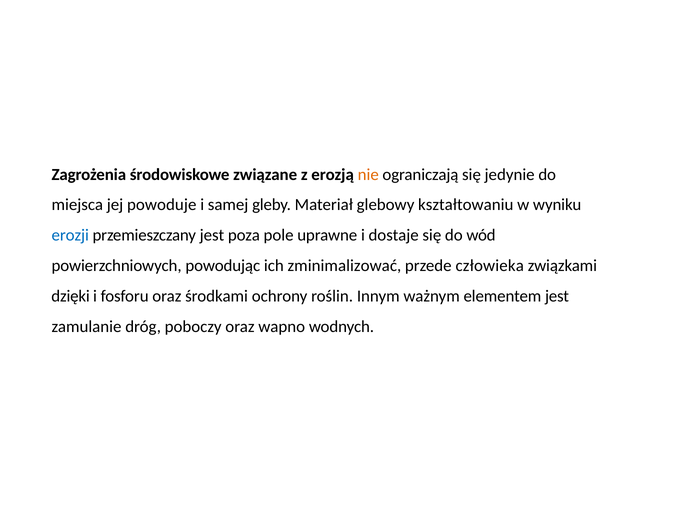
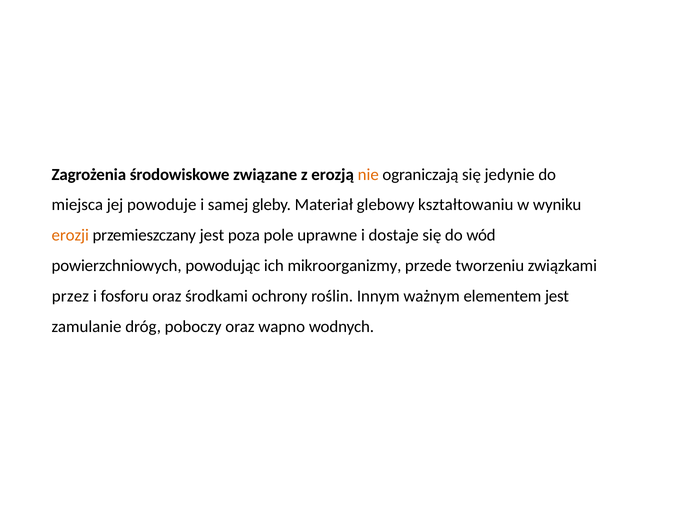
erozji colour: blue -> orange (70, 235)
zminimalizować: zminimalizować -> mikroorganizmy (344, 266)
człowieka: człowieka -> tworzeniu (490, 266)
dzięki: dzięki -> przez (70, 296)
